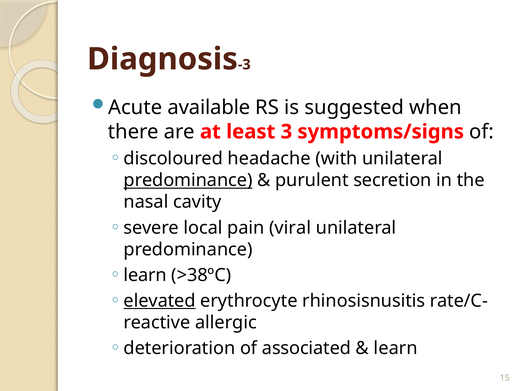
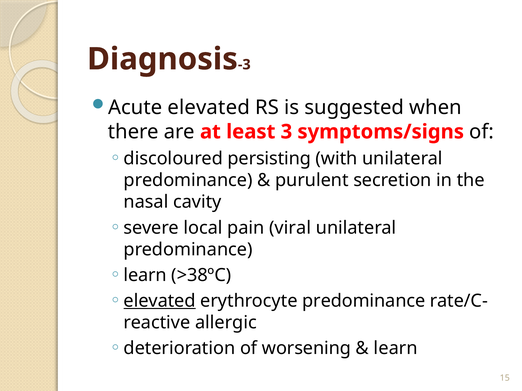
Acute available: available -> elevated (209, 108)
headache: headache -> persisting (269, 159)
predominance underline: present -> none (188, 181)
erythrocyte rhinosisnusitis: rhinosisnusitis -> predominance (364, 301)
associated: associated -> worsening (306, 349)
